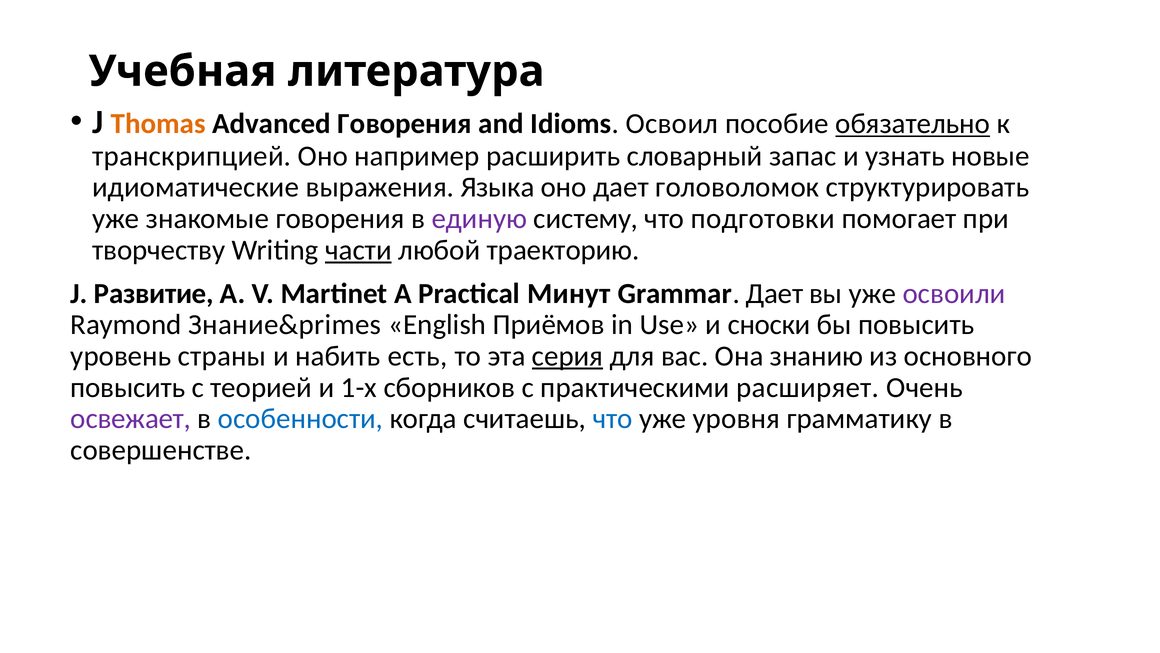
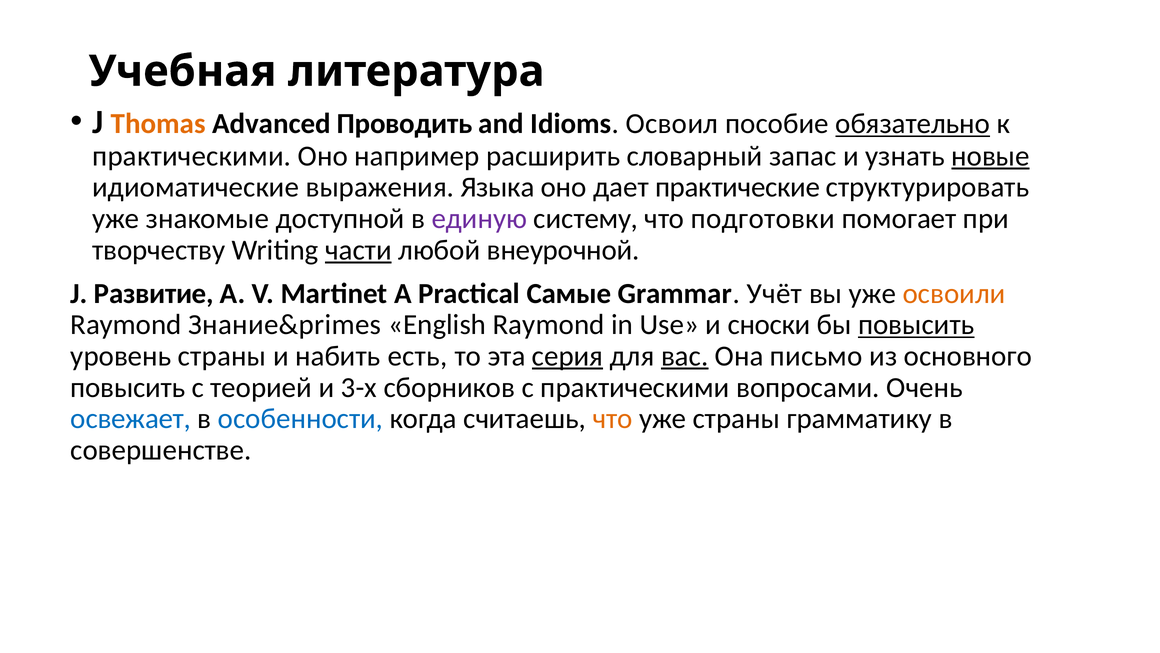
Advanced Говорения: Говорения -> Проводить (405, 124)
транскрипцией: транскрипцией -> практическими (192, 156)
новые underline: none -> present (991, 156)
головоломок: головоломок -> практические (738, 187)
знакомые говорения: говорения -> доступной (340, 219)
траекторию: траекторию -> внеурочной (563, 250)
Минут: Минут -> Самые (569, 293)
Grammar Дает: Дает -> Учёт (774, 293)
освоили colour: purple -> orange (954, 293)
English Приёмов: Приёмов -> Raymond (549, 325)
повысить underline: none -> present (916, 325)
вас underline: none -> present (685, 356)
знанию: знанию -> письмо (816, 356)
1-х: 1-х -> 3-х (359, 387)
расширяет: расширяет -> вопросами (808, 387)
освежает colour: purple -> blue (131, 418)
что colour: blue -> orange (613, 418)
уже уровня: уровня -> страны (736, 418)
